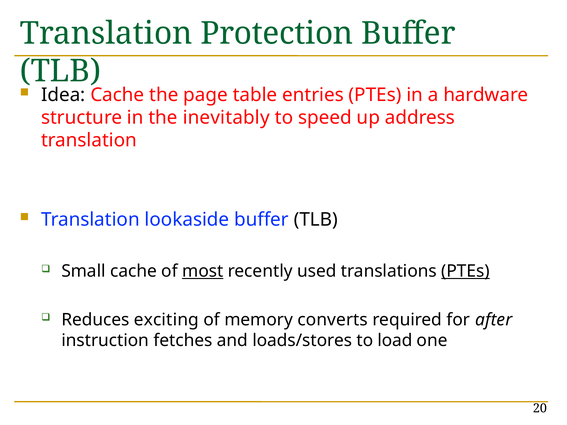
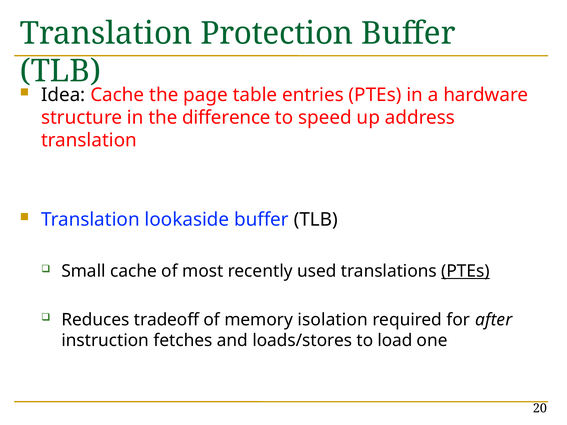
inevitably: inevitably -> difference (226, 118)
most underline: present -> none (203, 271)
exciting: exciting -> tradeoff (167, 320)
converts: converts -> isolation (333, 320)
